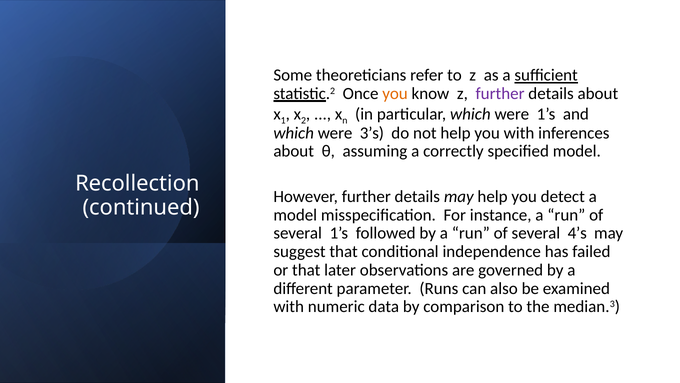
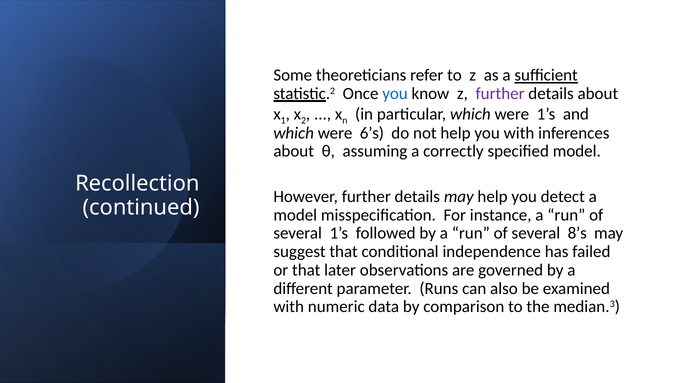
you colour: orange -> blue (395, 93)
3’s: 3’s -> 6’s (372, 133)
4’s: 4’s -> 8’s (577, 233)
